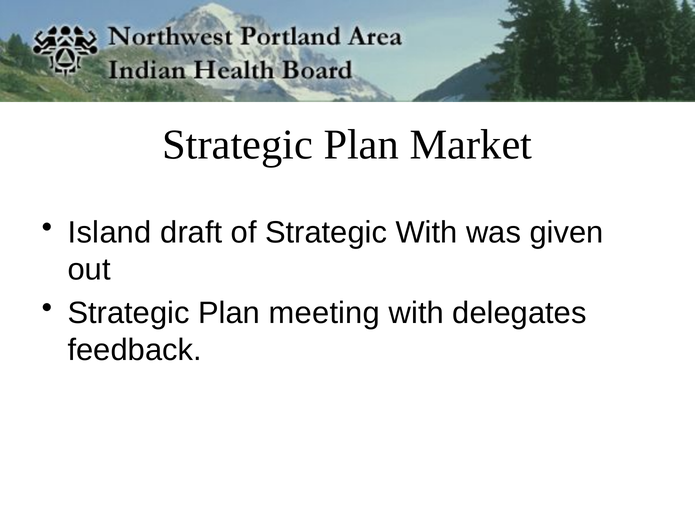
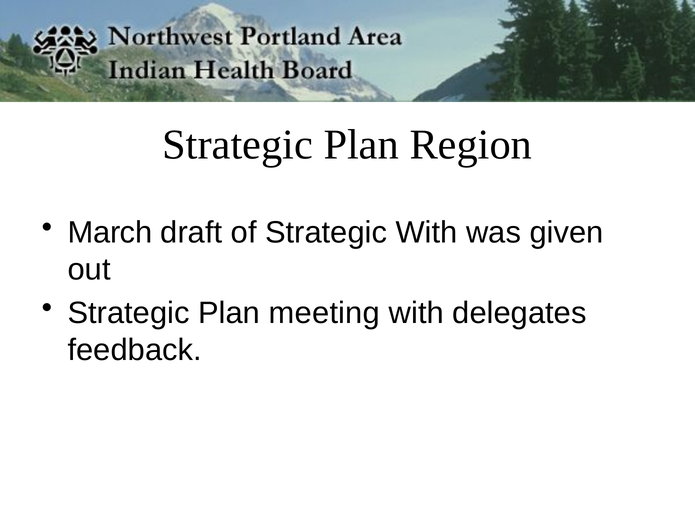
Market: Market -> Region (471, 145)
Island: Island -> March (110, 233)
